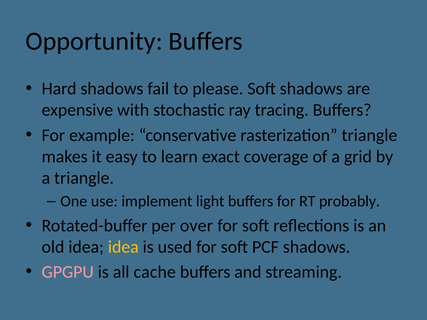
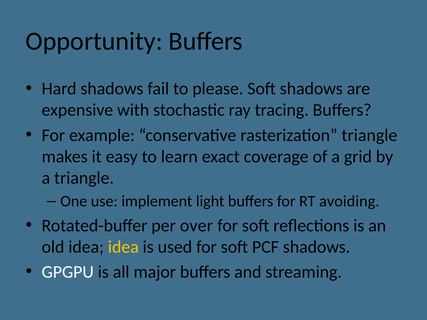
probably: probably -> avoiding (349, 201)
GPGPU colour: pink -> white (68, 272)
cache: cache -> major (155, 272)
